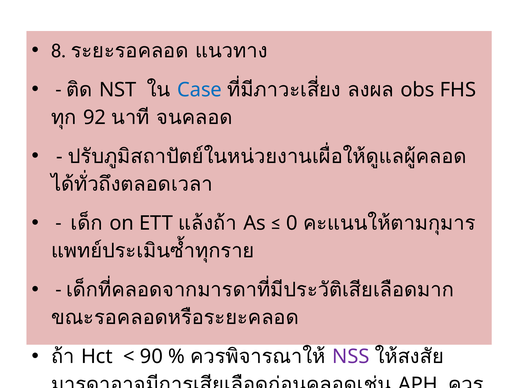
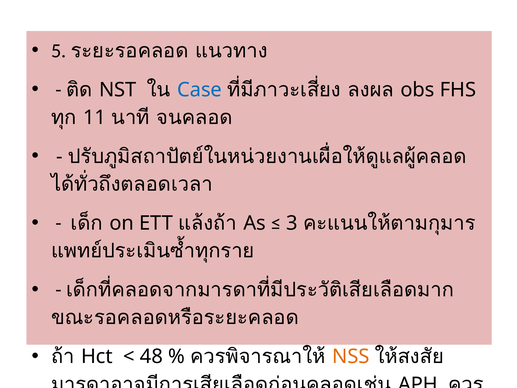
8: 8 -> 5 (59, 51)
92: 92 -> 11 (95, 117)
0: 0 -> 3 (292, 223)
90: 90 -> 48 (151, 356)
NSS colour: purple -> orange (351, 356)
